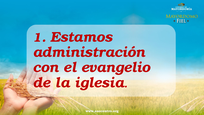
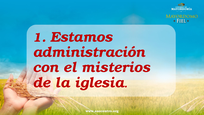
evangelio: evangelio -> misterios (116, 67)
